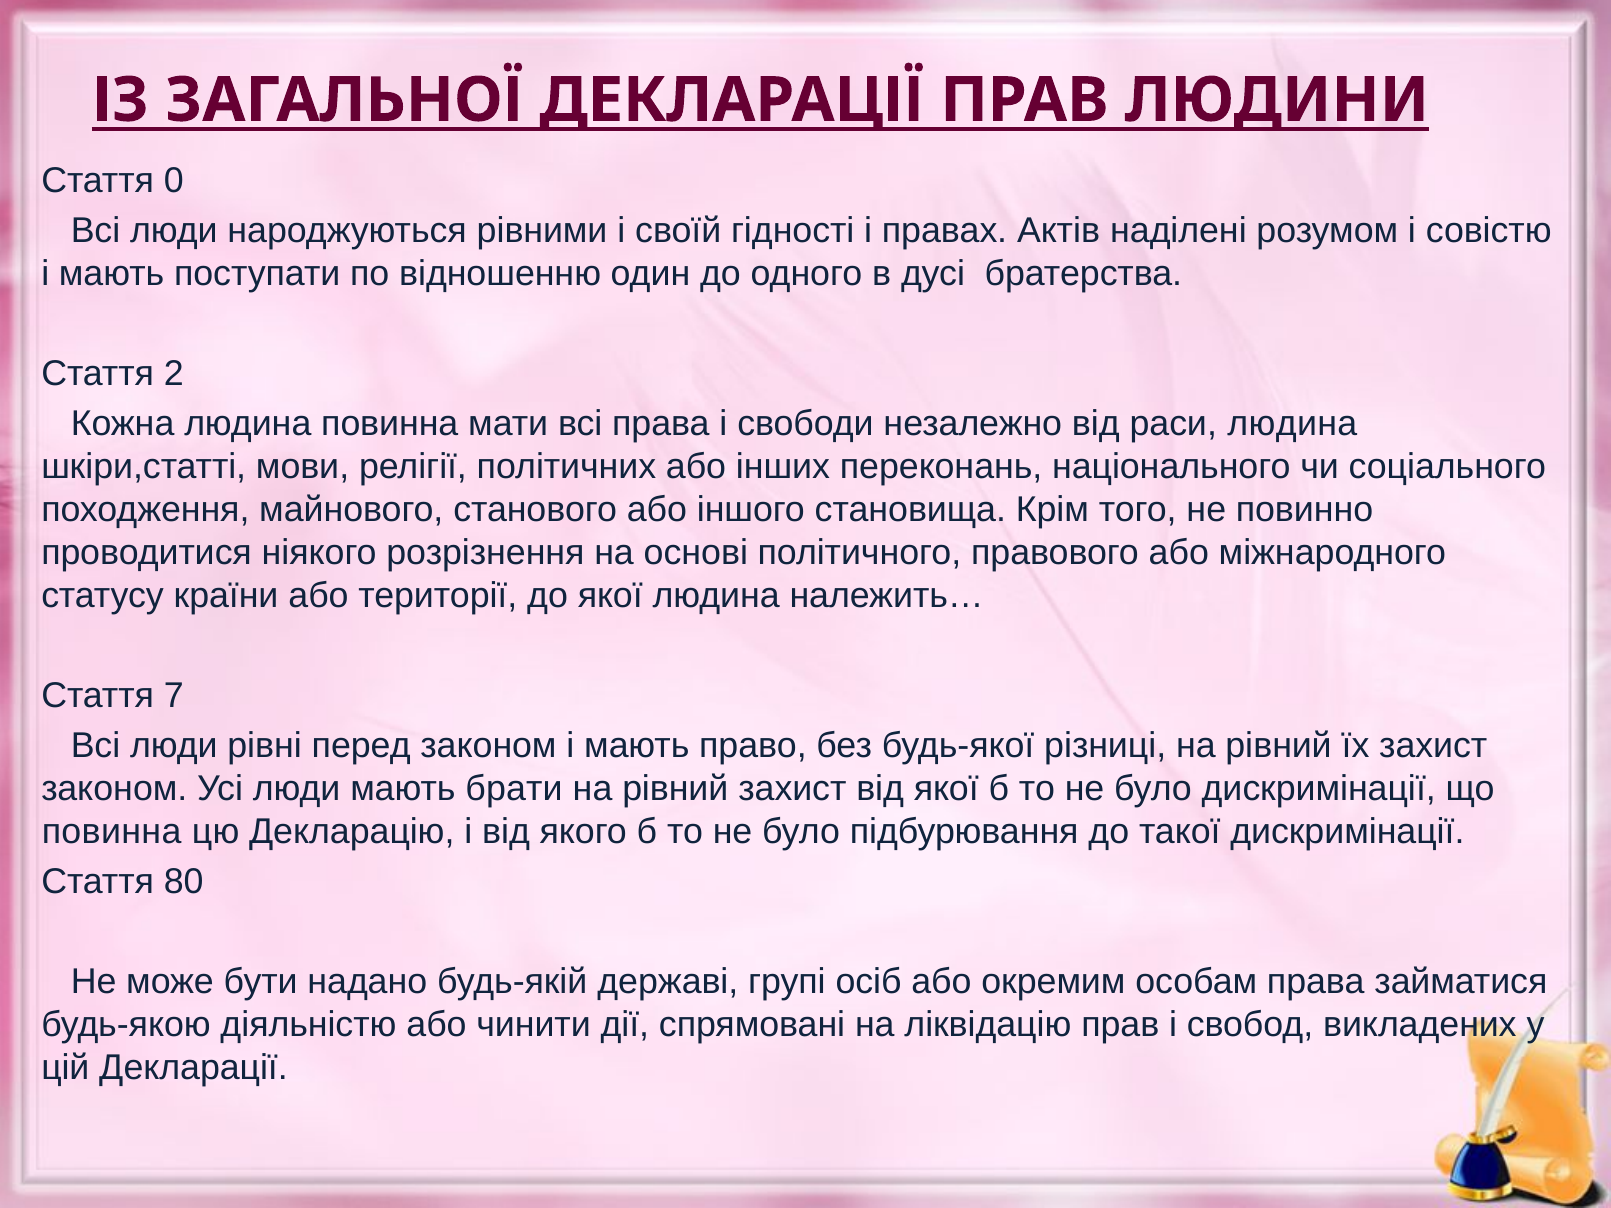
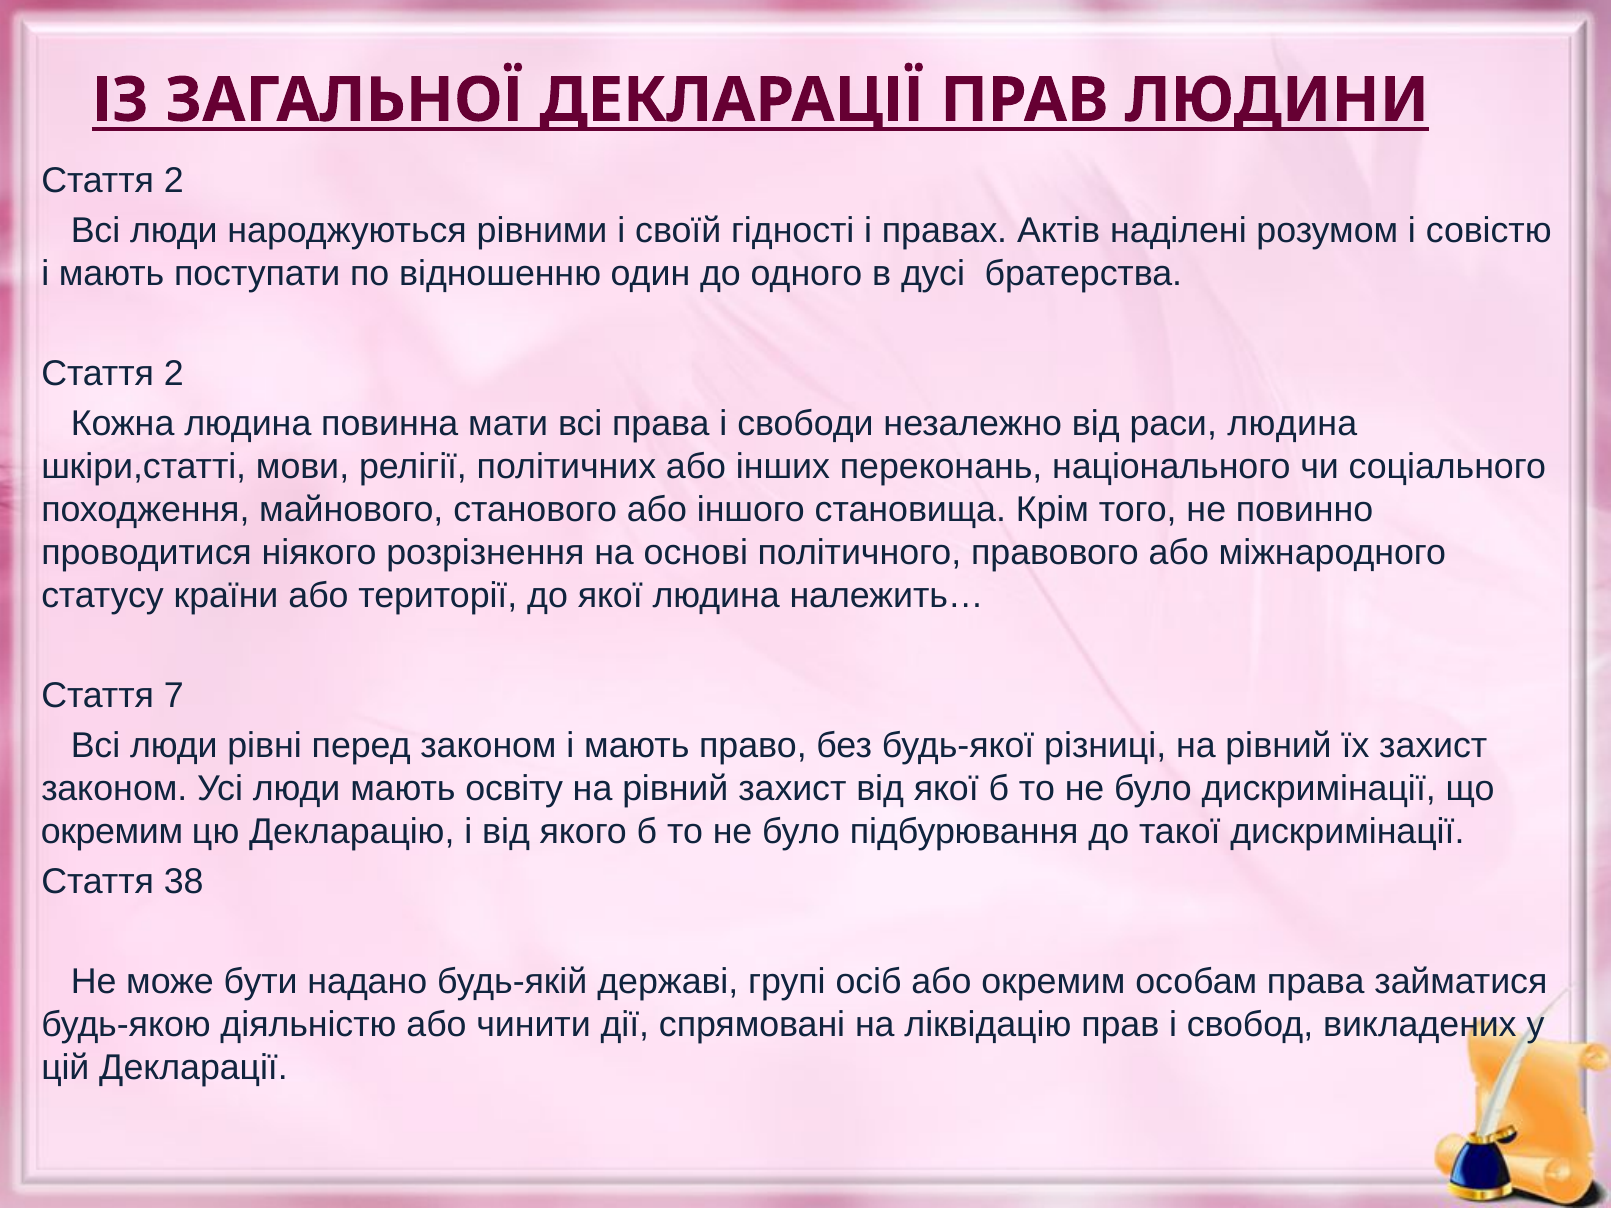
0: 0 -> 2 (174, 181)
брати: брати -> освіту (514, 789)
повинна: повинна -> окремим (112, 832)
80: 80 -> 38 (184, 882)
